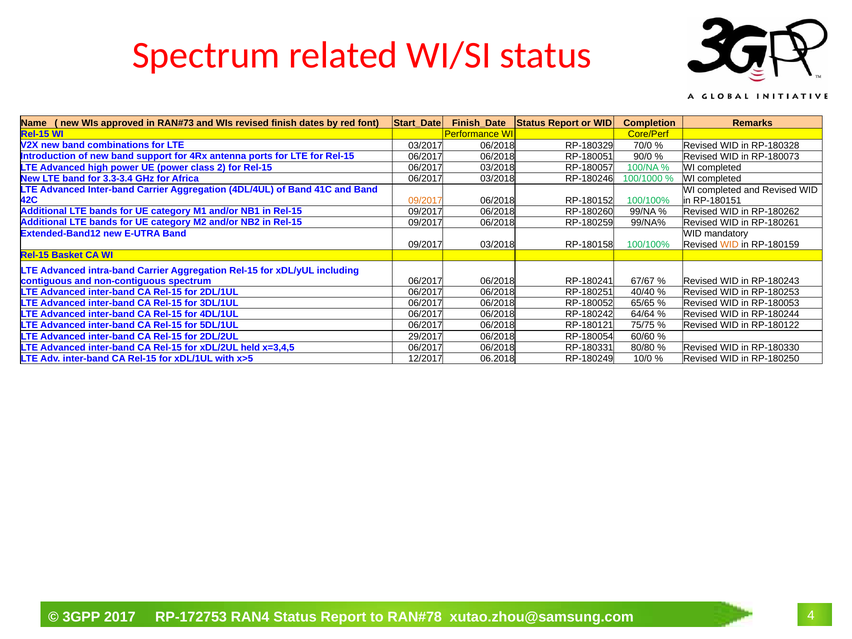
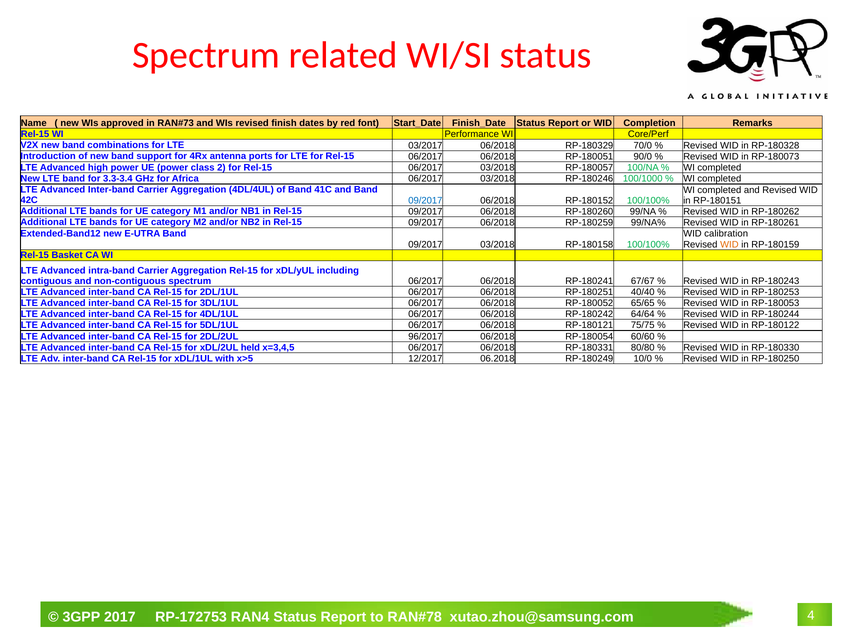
09/2017 colour: orange -> blue (425, 201)
mandatory: mandatory -> calibration (726, 234)
29/2017: 29/2017 -> 96/2017 (425, 336)
